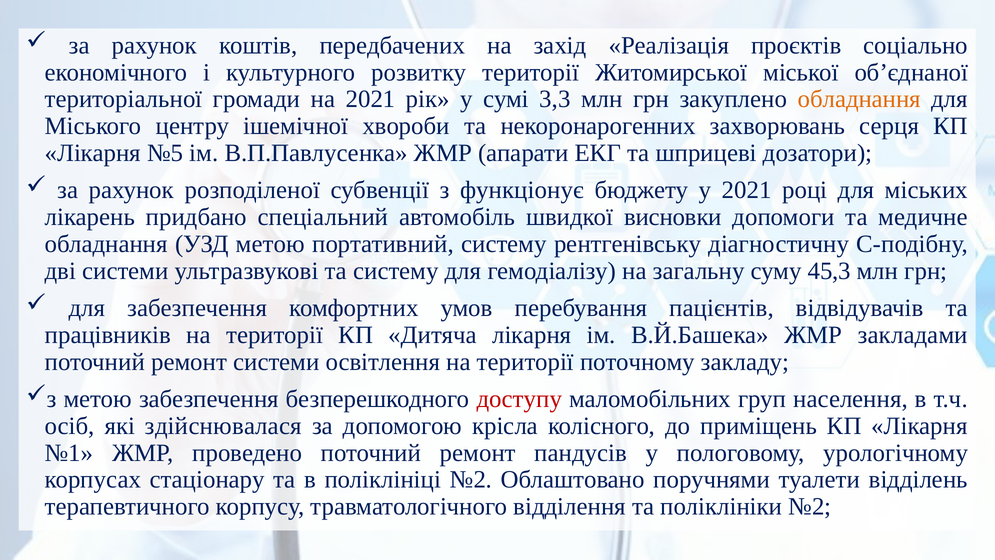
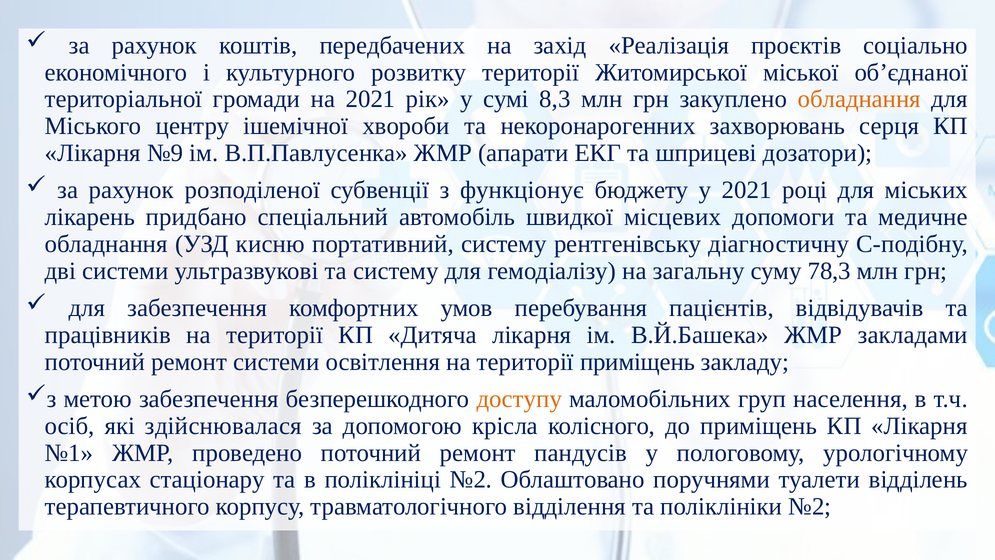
3,3: 3,3 -> 8,3 (555, 99)
№5: №5 -> №9 (165, 153)
висновки: висновки -> місцевих (673, 217)
УЗД метою: метою -> кисню (270, 244)
45,3: 45,3 -> 78,3 (829, 271)
території поточному: поточному -> приміщень (638, 362)
доступу colour: red -> orange (519, 399)
